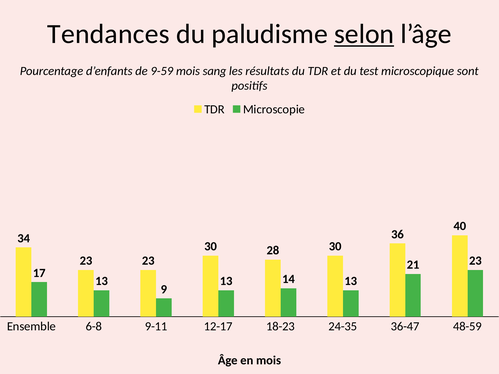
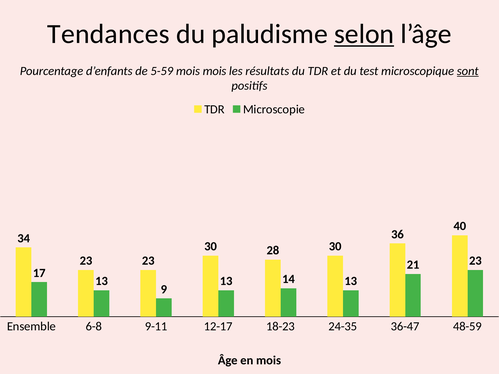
9-59: 9-59 -> 5-59 (162, 71)
mois sang: sang -> mois (215, 71)
sont underline: none -> present (468, 71)
